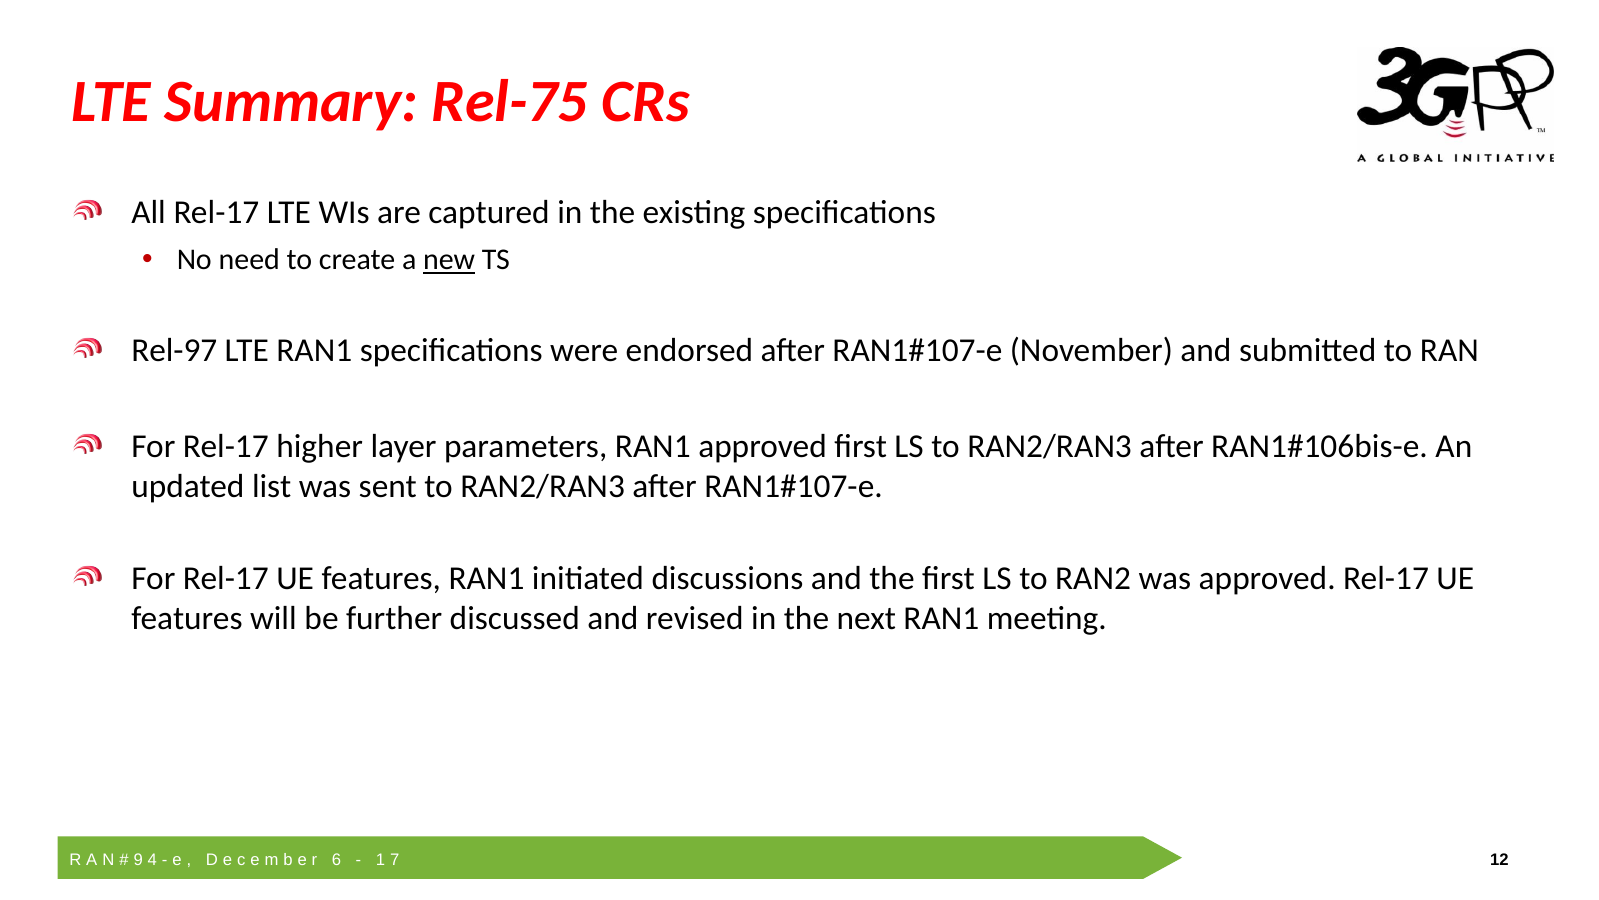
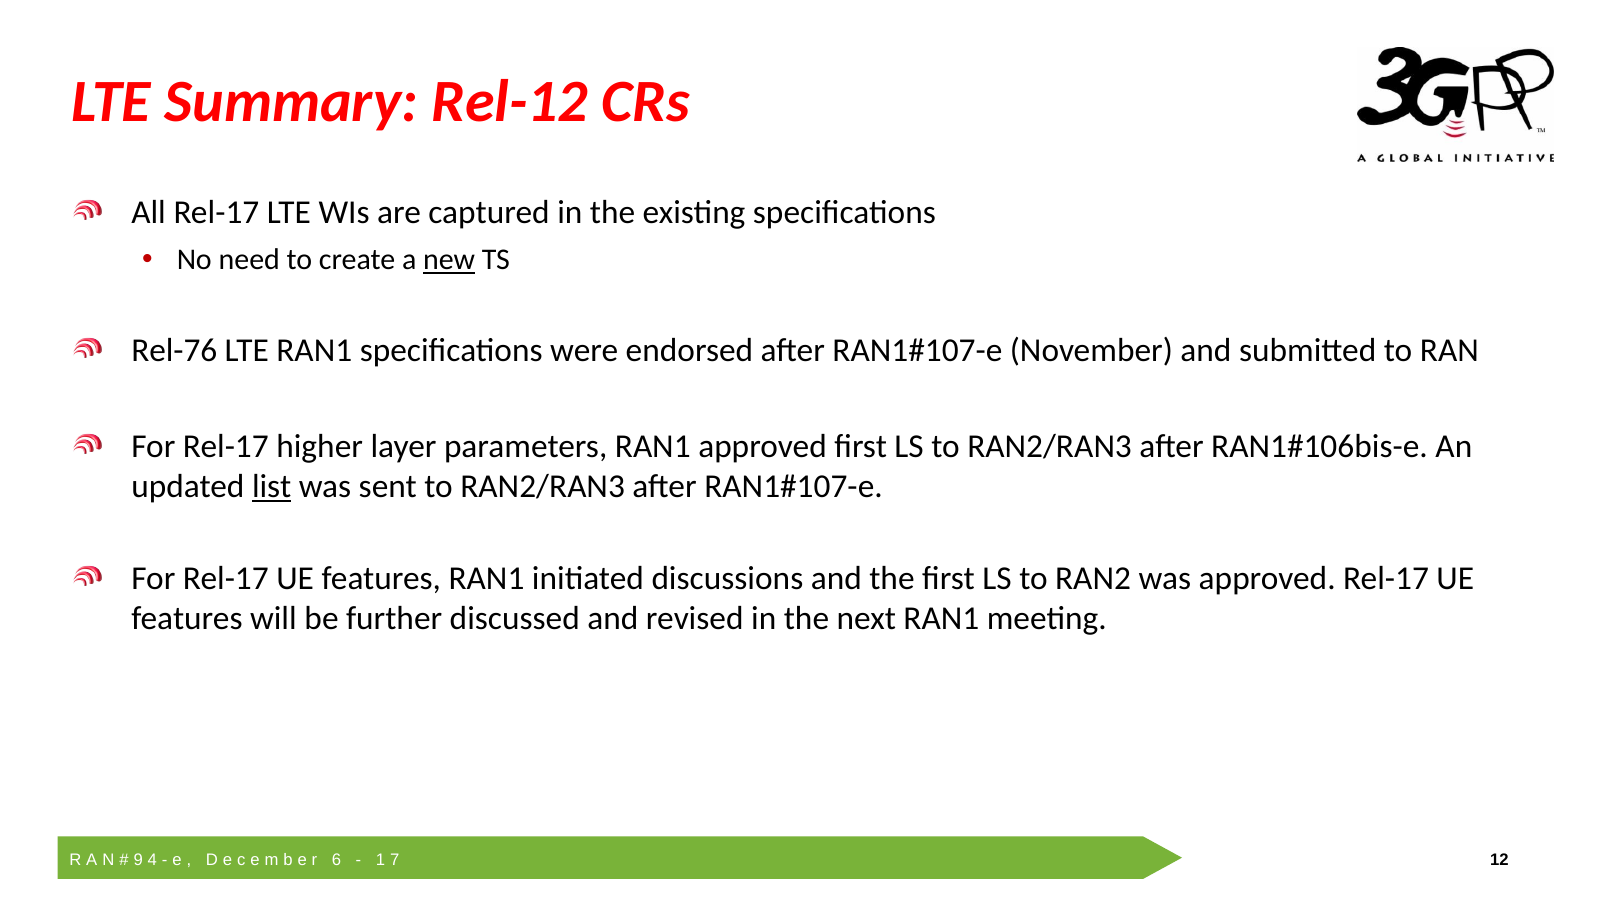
Rel-75: Rel-75 -> Rel-12 (510, 102)
Rel-97: Rel-97 -> Rel-76 (174, 350)
list underline: none -> present (272, 486)
